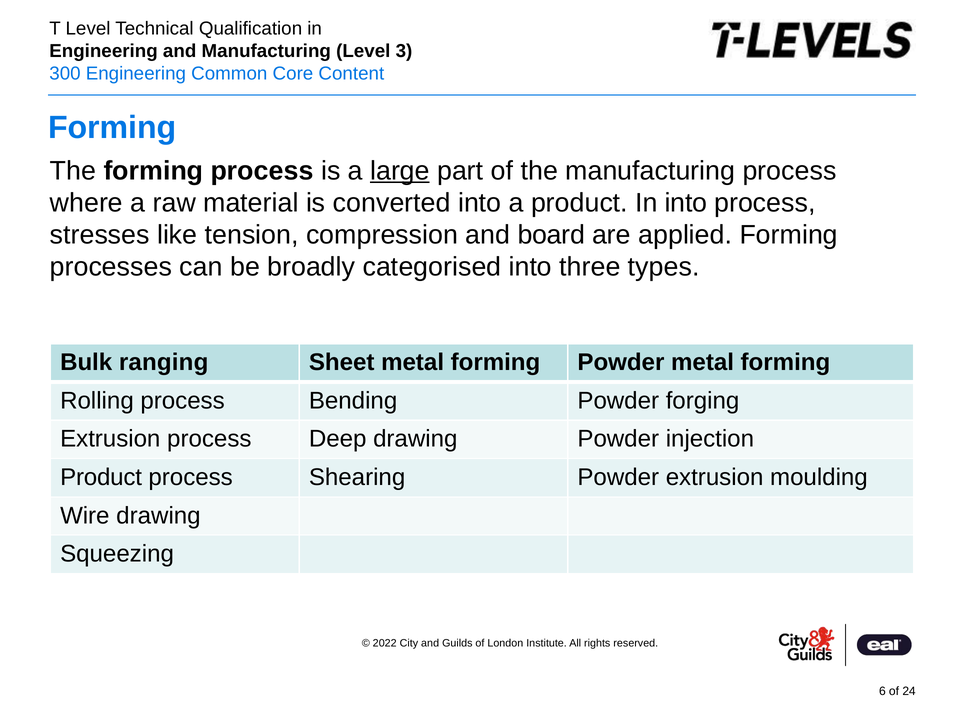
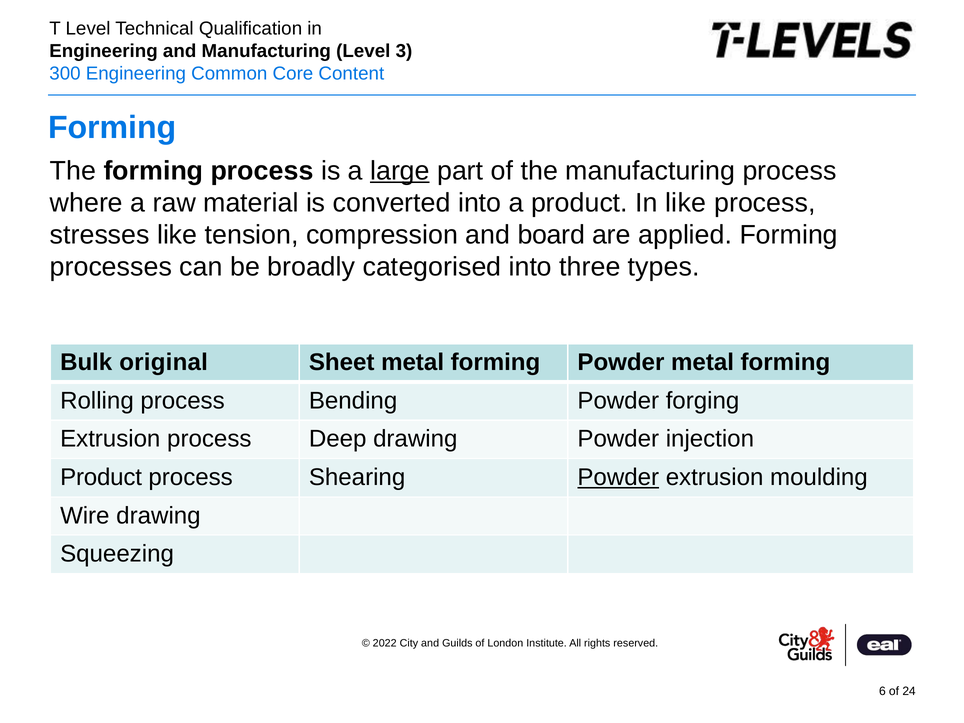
In into: into -> like (686, 203)
ranging: ranging -> original (164, 362)
Powder underline: none -> present (618, 477)
